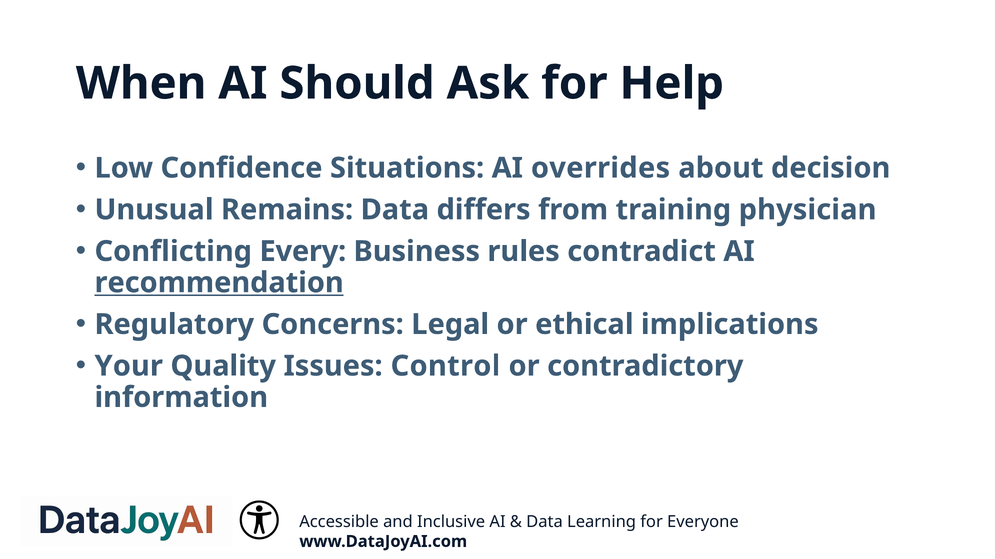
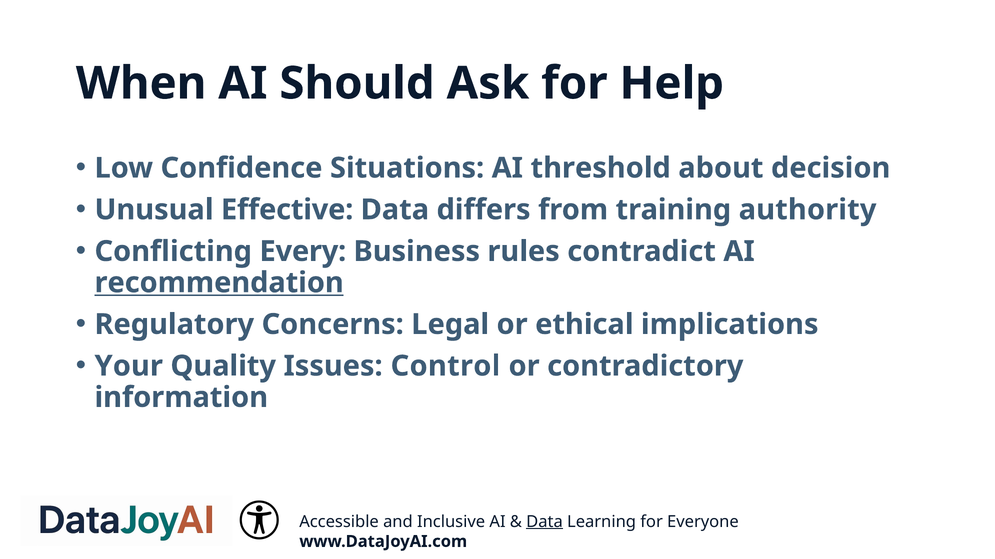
overrides: overrides -> threshold (601, 168)
Remains: Remains -> Effective (287, 210)
physician: physician -> authority (808, 210)
Data underline: none -> present (545, 522)
